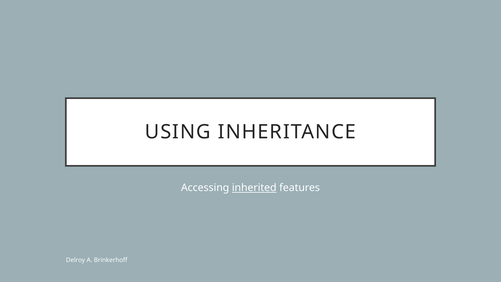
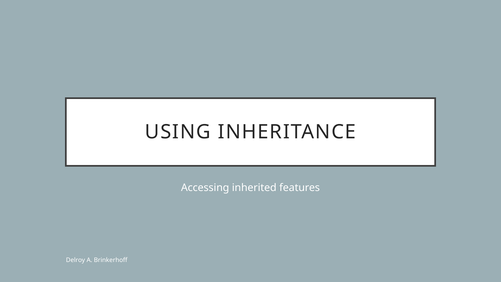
inherited underline: present -> none (254, 188)
